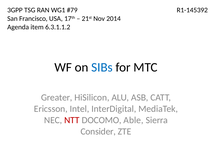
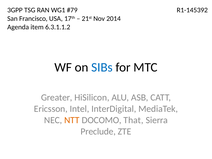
NTT colour: red -> orange (72, 120)
Able: Able -> That (133, 120)
Consider: Consider -> Preclude (98, 131)
